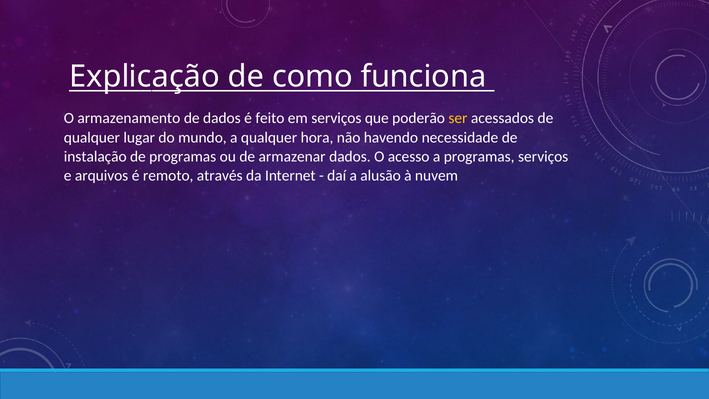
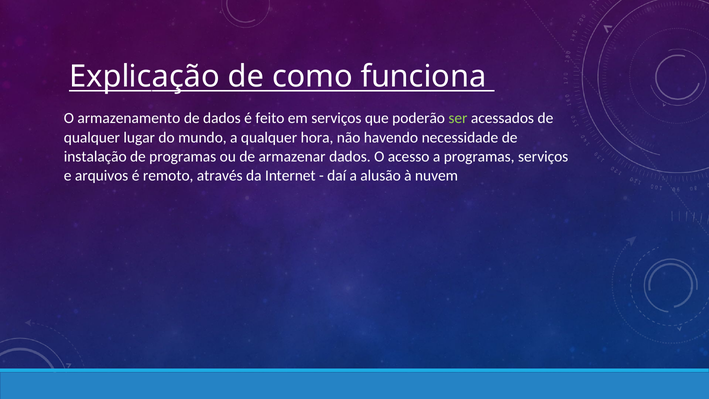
ser colour: yellow -> light green (458, 118)
